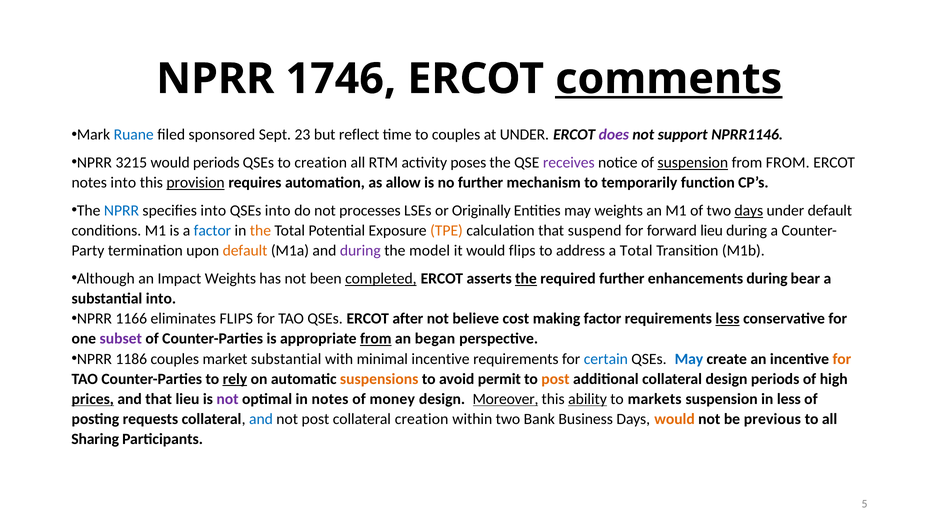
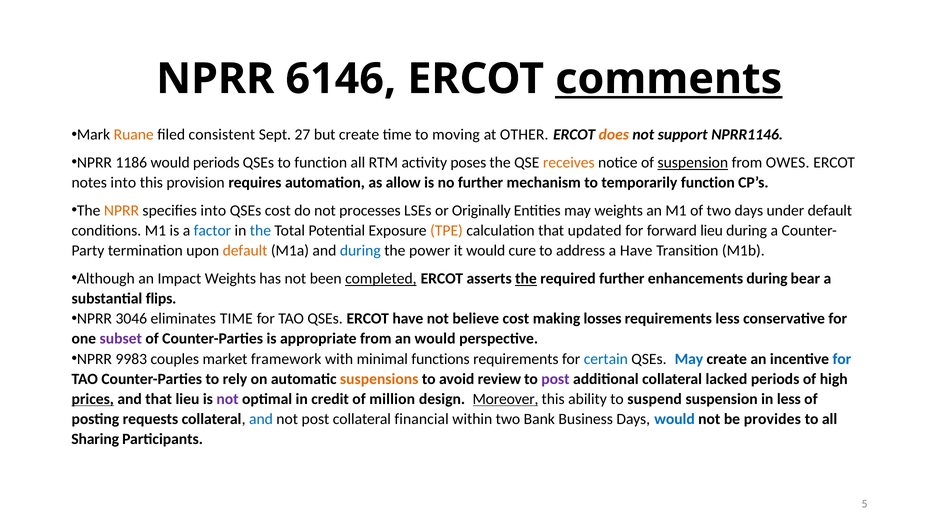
1746: 1746 -> 6146 (341, 79)
Ruane colour: blue -> orange (134, 135)
sponsored: sponsored -> consistent (222, 135)
23: 23 -> 27 (302, 135)
but reflect: reflect -> create (359, 135)
to couples: couples -> moving (456, 135)
at UNDER: UNDER -> OTHER (524, 135)
does colour: purple -> orange (614, 135)
3215: 3215 -> 1186 (131, 163)
to creation: creation -> function (321, 163)
receives colour: purple -> orange (569, 163)
from FROM: FROM -> OWES (788, 163)
provision underline: present -> none (196, 183)
NPRR colour: blue -> orange (121, 211)
QSEs into: into -> cost (278, 211)
days underline: present -> none (749, 211)
the colour: orange -> blue (260, 231)
suspend: suspend -> updated (595, 231)
during colour: purple -> blue (360, 251)
model: model -> power (430, 251)
would flips: flips -> cure (522, 251)
a Total: Total -> Have (636, 251)
substantial into: into -> flips (161, 299)
1166: 1166 -> 3046 (131, 319)
eliminates FLIPS: FLIPS -> TIME (236, 319)
ERCOT after: after -> have (408, 319)
making factor: factor -> losses (603, 319)
less underline: present -> none (728, 319)
from underline: present -> none (376, 339)
an began: began -> would (435, 339)
1186: 1186 -> 9983 (131, 359)
market substantial: substantial -> framework (286, 359)
minimal incentive: incentive -> functions (441, 359)
for colour: orange -> blue (842, 359)
rely underline: present -> none (235, 379)
permit: permit -> review (499, 379)
post colour: orange -> purple (555, 379)
collateral design: design -> lacked (726, 379)
in notes: notes -> credit (330, 399)
money: money -> million (392, 399)
ability underline: present -> none (588, 399)
markets: markets -> suspend (655, 399)
collateral creation: creation -> financial (422, 419)
would colour: orange -> blue (675, 419)
previous: previous -> provides (772, 419)
